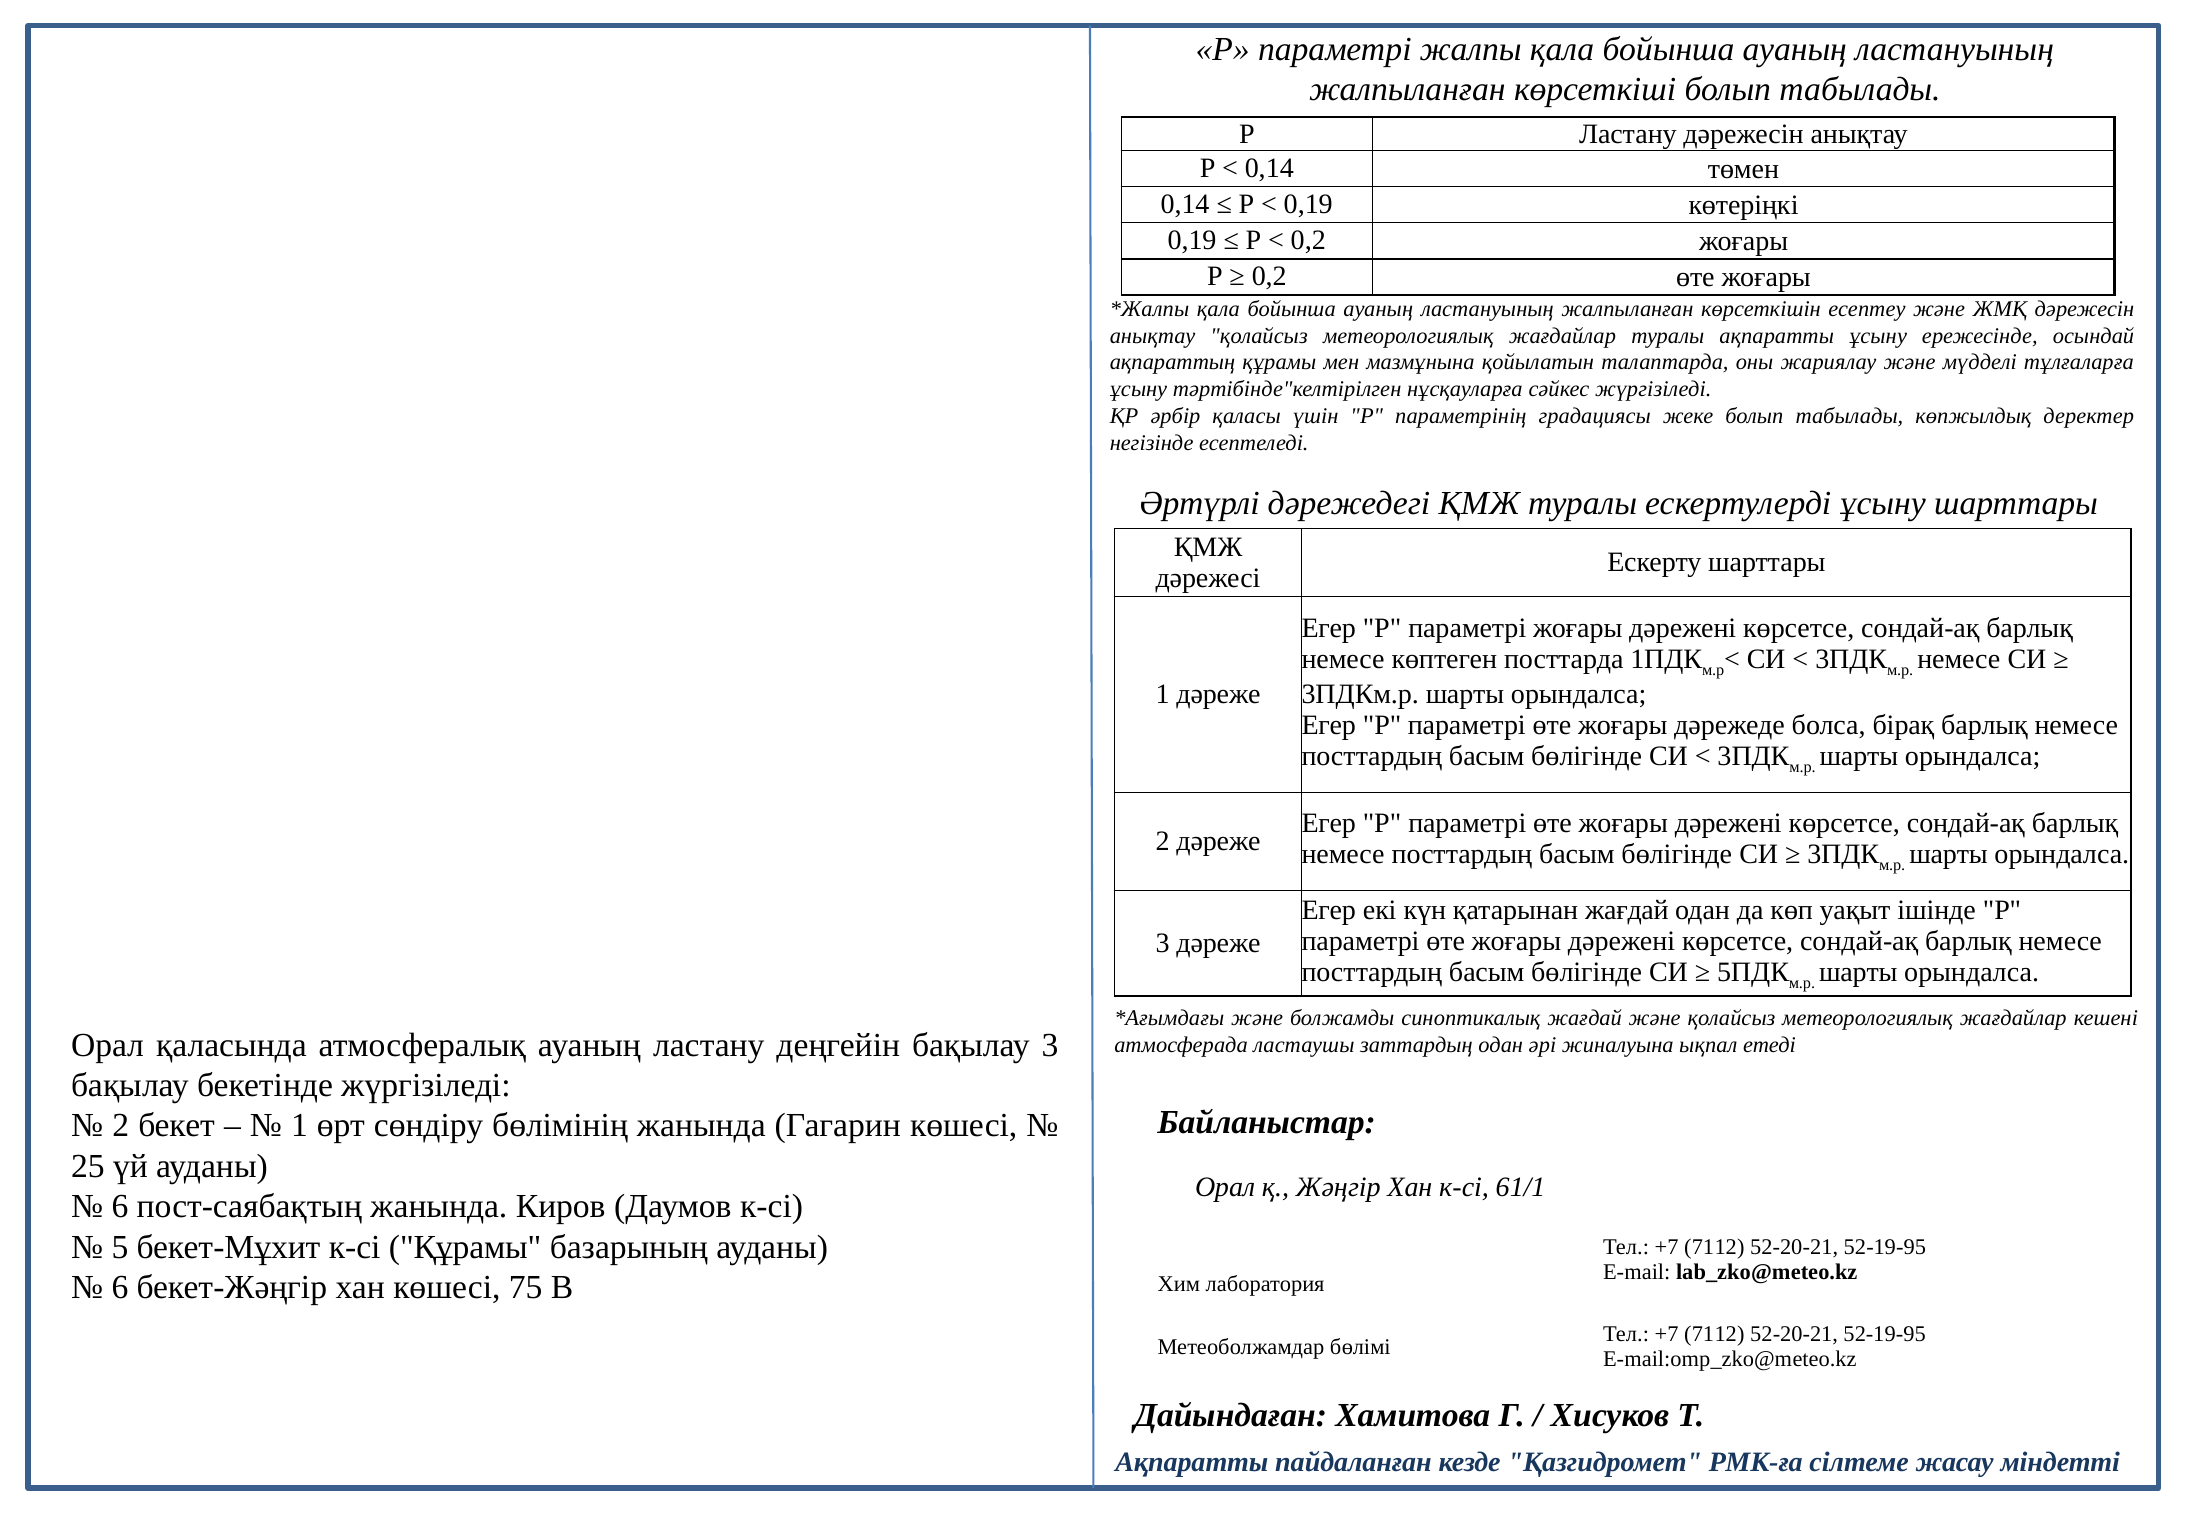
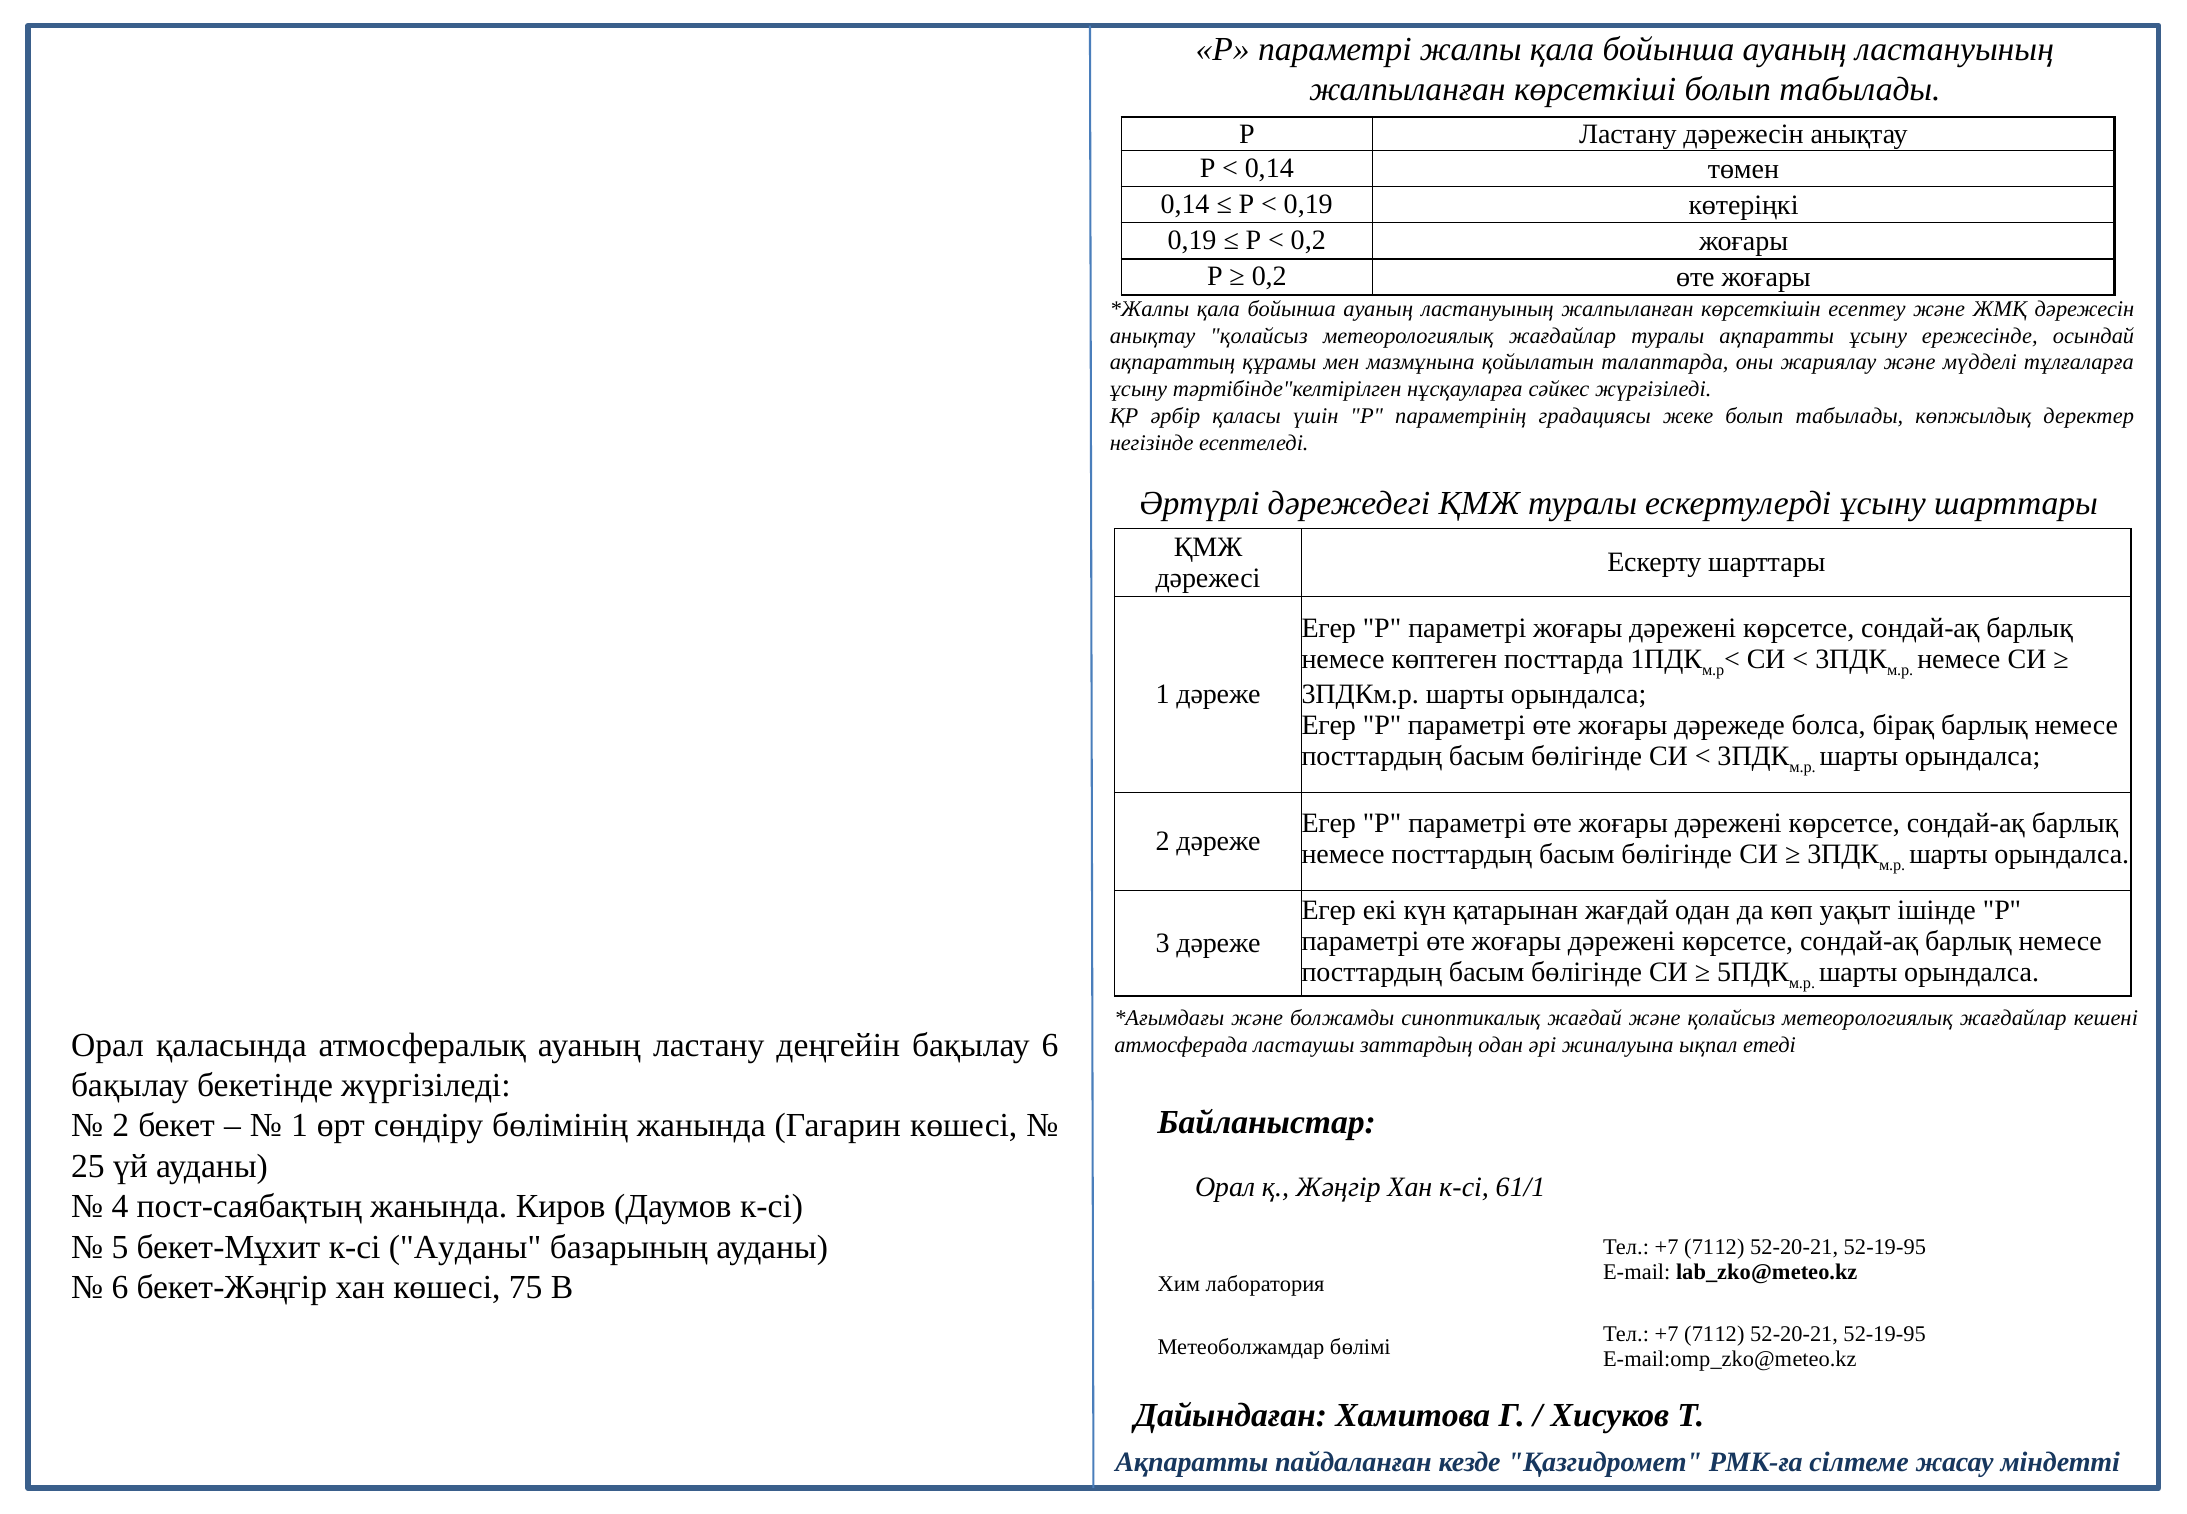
бақылау 3: 3 -> 6 (1050, 1045)
6: 6 -> 4 (120, 1207)
к-сі Құрамы: Құрамы -> Ауданы (465, 1247)
